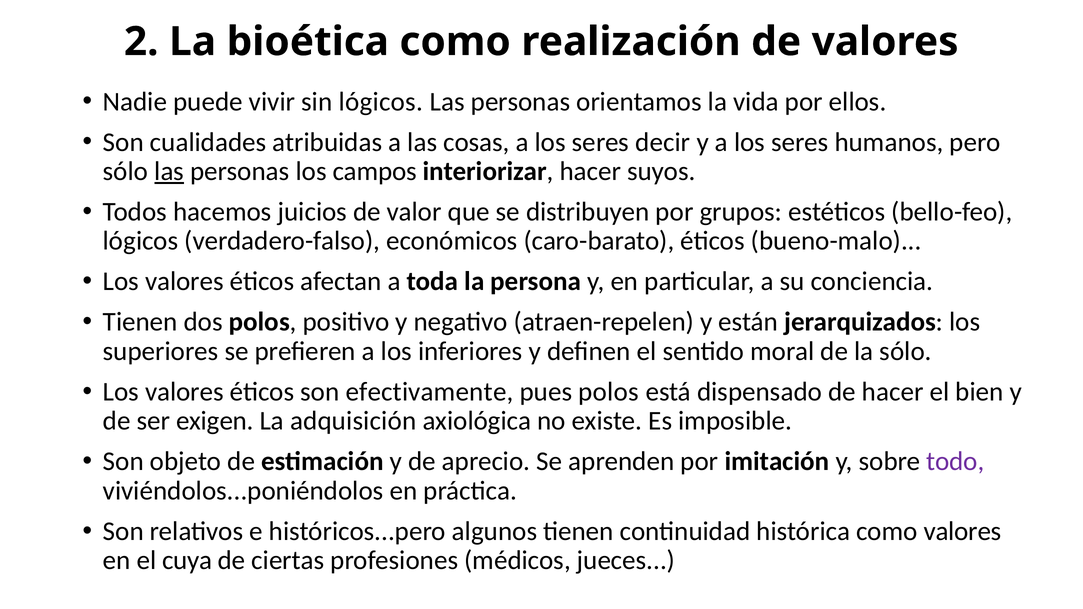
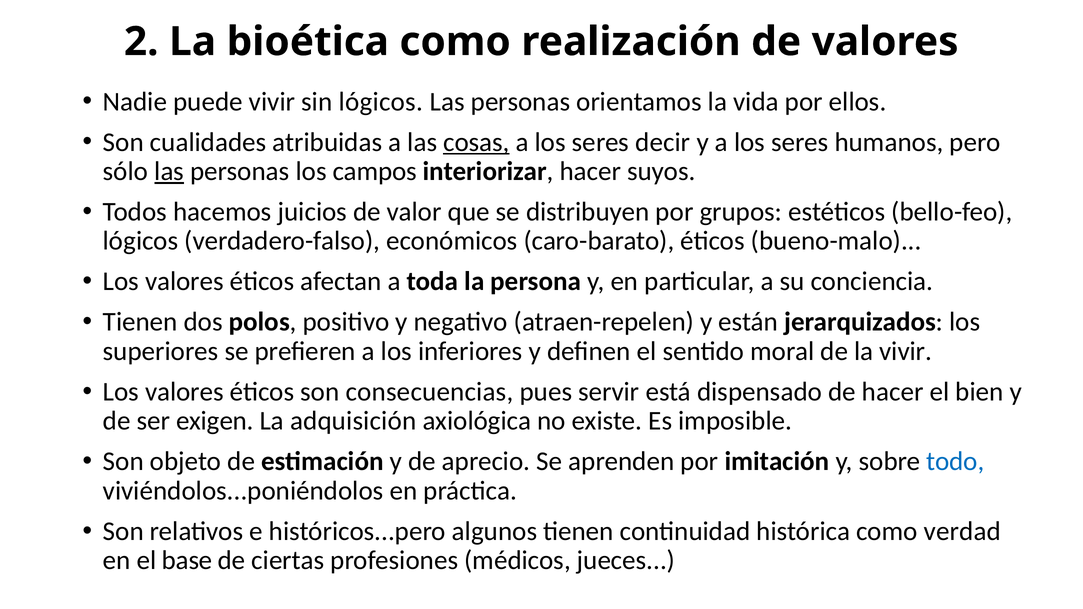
cosas underline: none -> present (476, 142)
la sólo: sólo -> vivir (906, 351)
efectivamente: efectivamente -> consecuencias (429, 392)
pues polos: polos -> servir (609, 392)
todo colour: purple -> blue (955, 462)
como valores: valores -> verdad (962, 531)
cuya: cuya -> base (187, 561)
